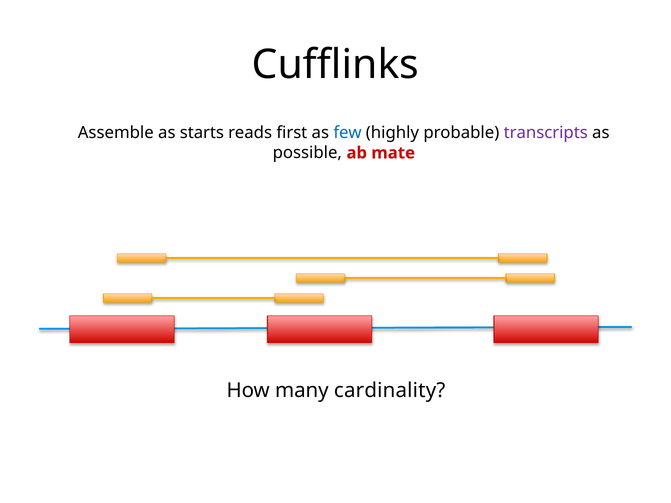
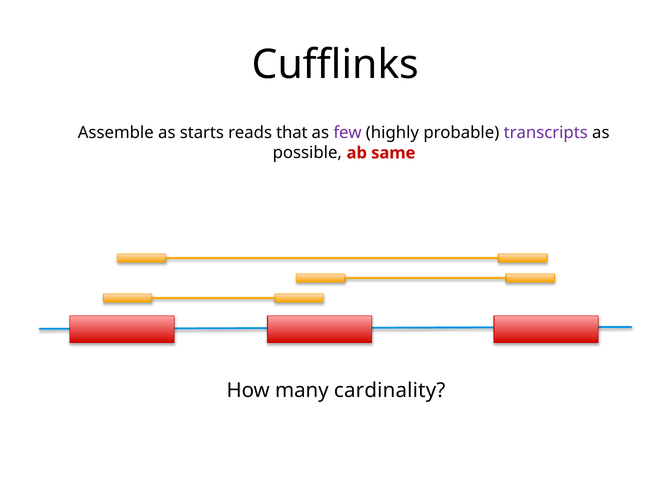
first: first -> that (292, 133)
few colour: blue -> purple (347, 133)
mate: mate -> same (393, 153)
